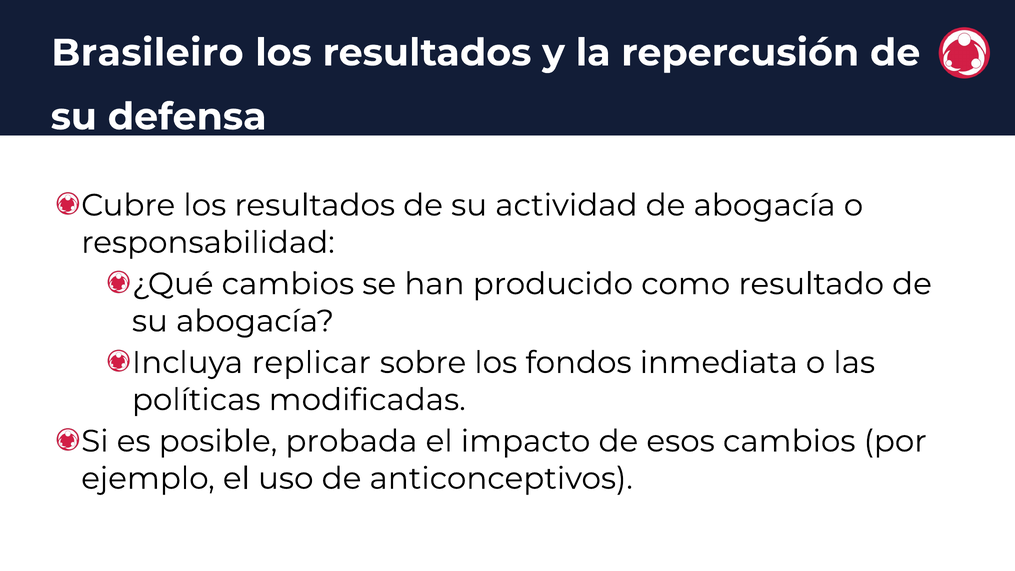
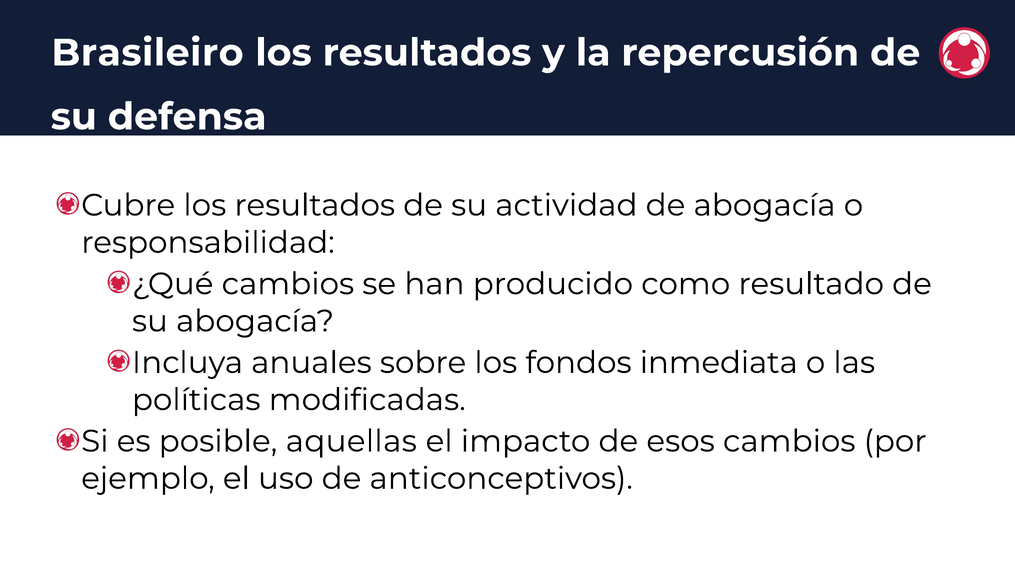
replicar: replicar -> anuales (311, 363)
probada: probada -> aquellas (351, 441)
